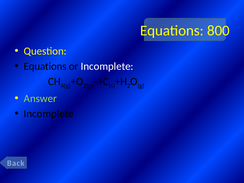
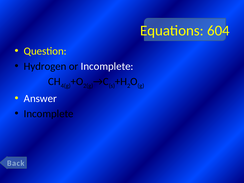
800: 800 -> 604 (218, 31)
Equations: Equations -> Hydrogen (45, 66)
Answer colour: light green -> white (40, 99)
